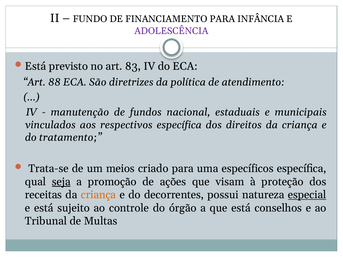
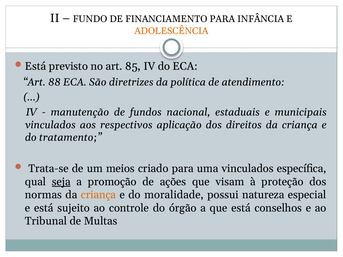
ADOLESCÊNCIA colour: purple -> orange (171, 31)
83: 83 -> 85 (133, 66)
respectivos específica: específica -> aplicação (179, 125)
uma específicos: específicos -> vinculados (248, 169)
receitas: receitas -> normas (43, 195)
decorrentes: decorrentes -> moralidade (174, 195)
especial underline: present -> none (307, 195)
